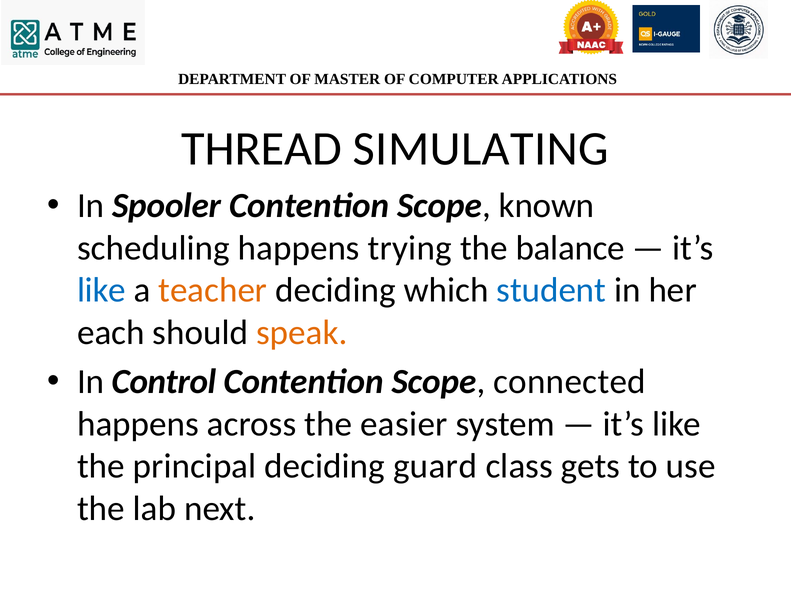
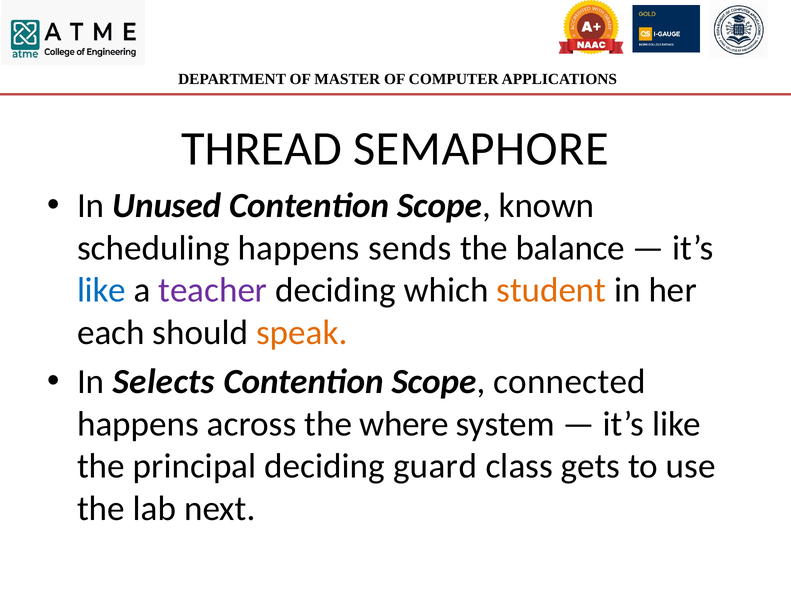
SIMULATING: SIMULATING -> SEMAPHORE (481, 148)
Spooler: Spooler -> Unused (167, 205)
trying: trying -> sends (410, 248)
teacher colour: orange -> purple (213, 290)
student colour: blue -> orange (551, 290)
Control: Control -> Selects (164, 381)
easier: easier -> where (404, 424)
